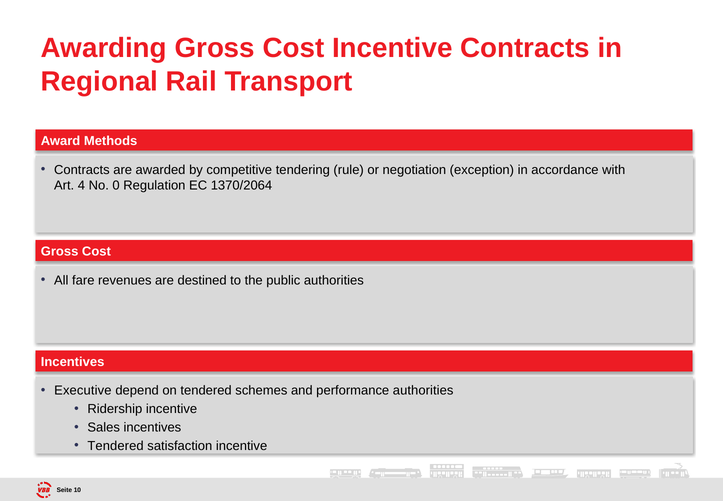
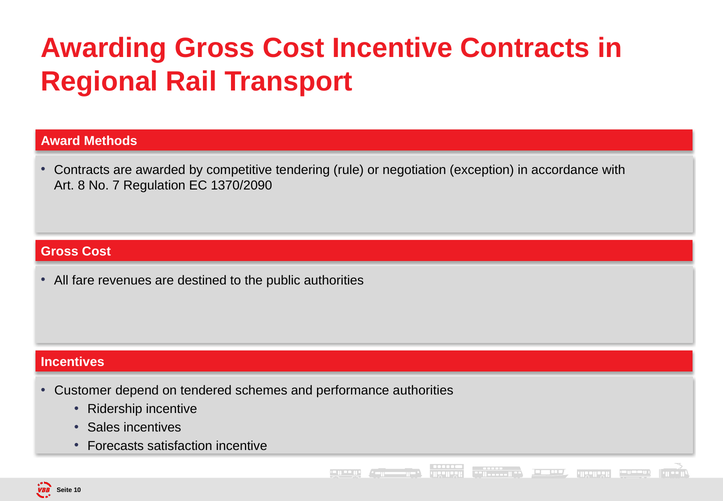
4: 4 -> 8 (81, 185)
0: 0 -> 7 (116, 185)
1370/2064: 1370/2064 -> 1370/2090 (241, 185)
Executive: Executive -> Customer (83, 390)
Tendered: Tendered -> Forecasts (116, 445)
